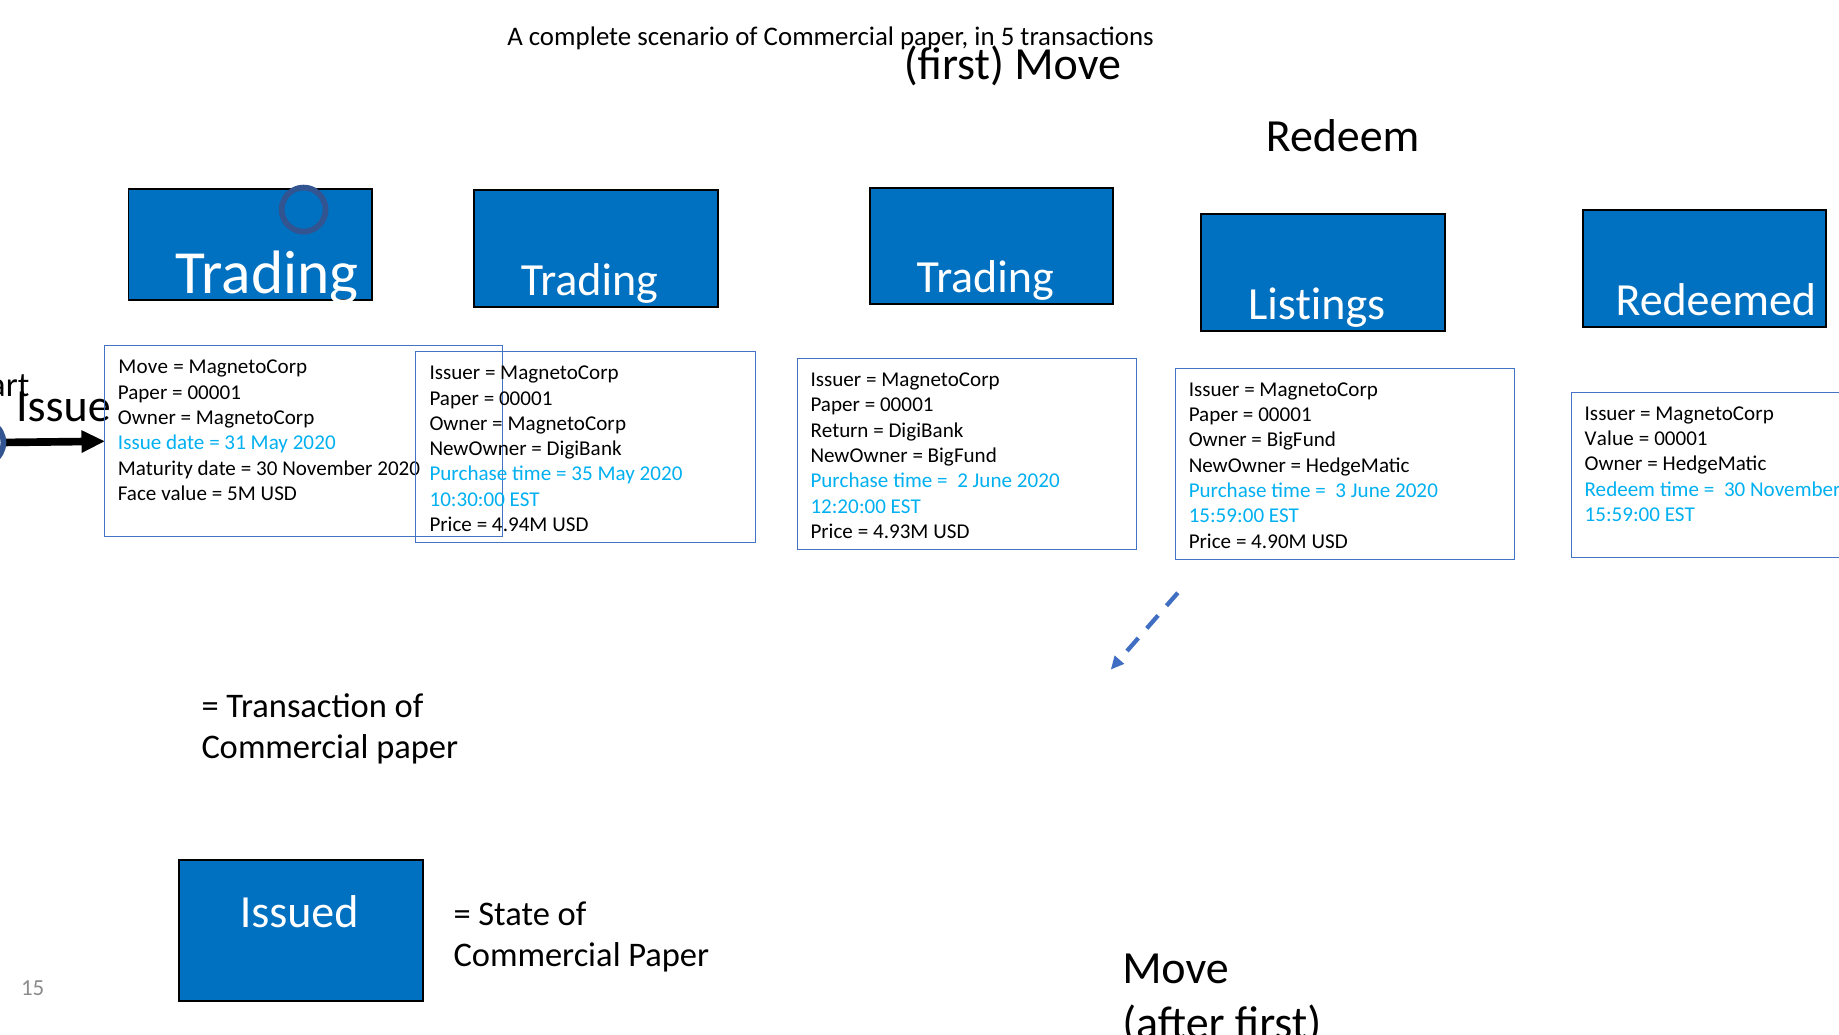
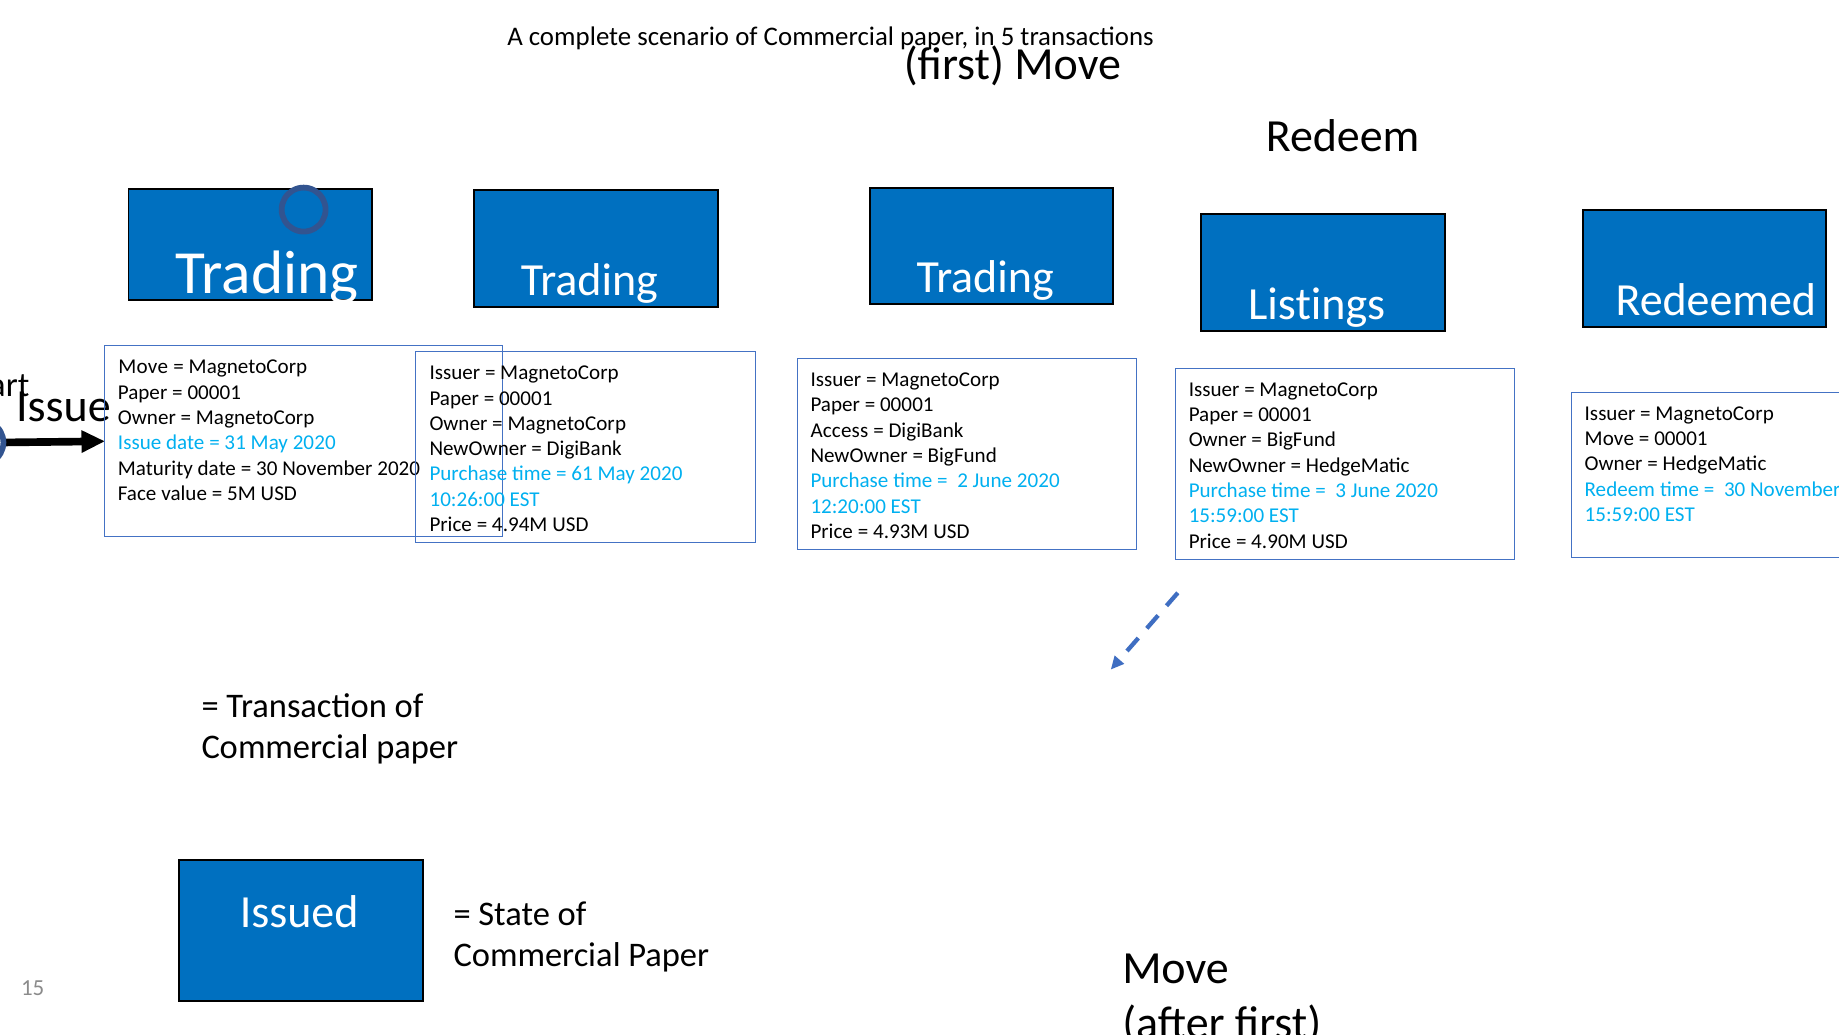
Return: Return -> Access (839, 430)
Value: Value -> Move (1609, 438)
35: 35 -> 61 (582, 474)
10:30:00: 10:30:00 -> 10:26:00 (467, 499)
